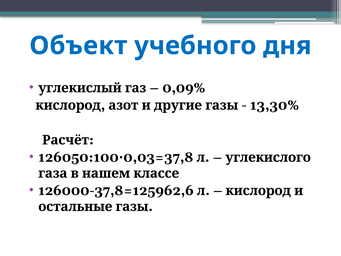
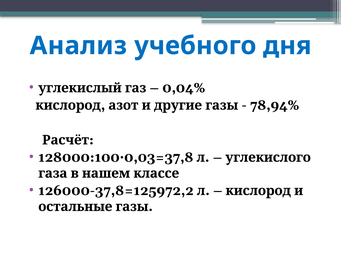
Объект: Объект -> Анализ (78, 46)
0,09%: 0,09% -> 0,04% (184, 88)
13,30%: 13,30% -> 78,94% (275, 105)
126050:100∙0,03=37,8: 126050:100∙0,03=37,8 -> 128000:100∙0,03=37,8 (116, 157)
126000-37,8=125962,6: 126000-37,8=125962,6 -> 126000-37,8=125972,2 (116, 190)
